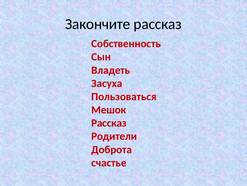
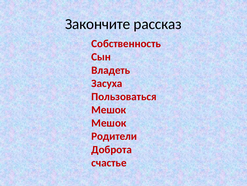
Рассказ: Рассказ -> Мешок (109, 123)
